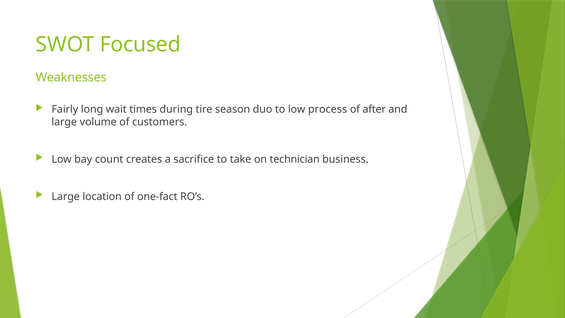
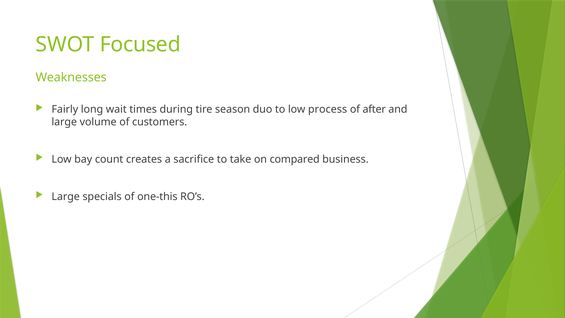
technician: technician -> compared (295, 159)
location: location -> specials (102, 196)
one-fact: one-fact -> one-this (157, 196)
